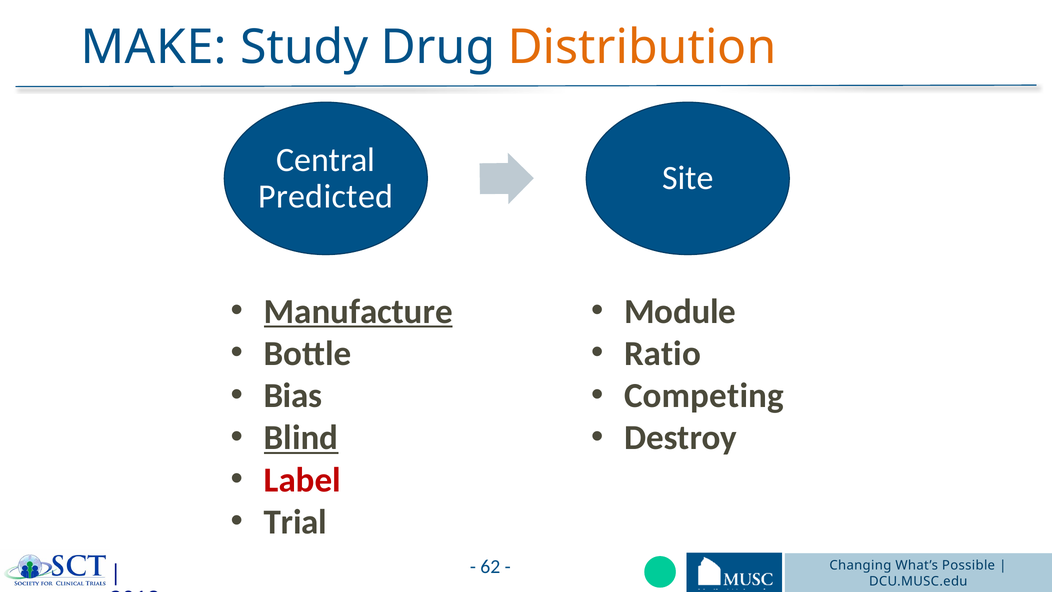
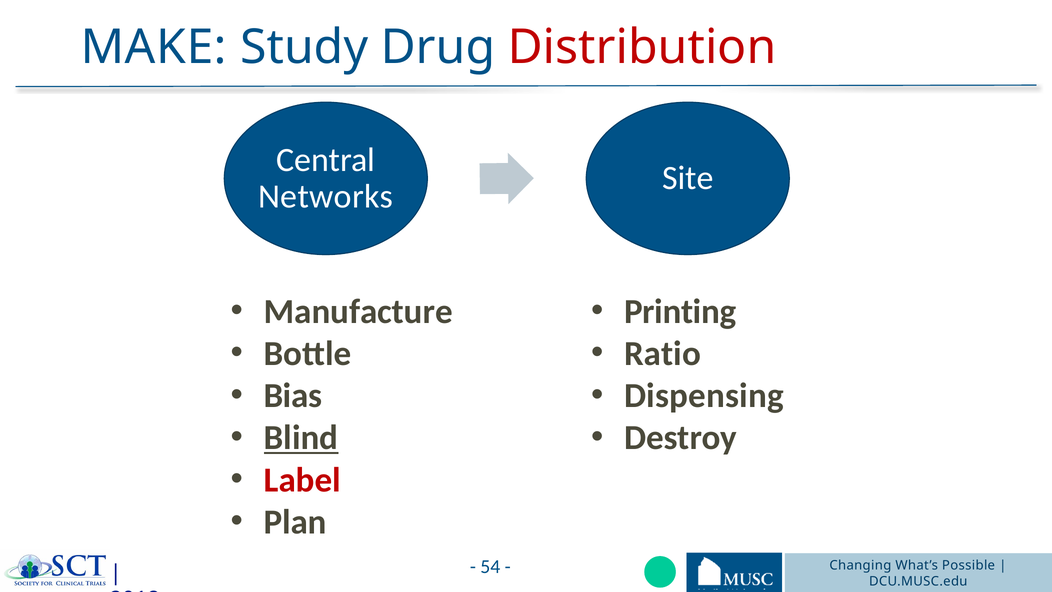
Distribution colour: orange -> red (642, 47)
Predicted: Predicted -> Networks (326, 196)
Manufacture underline: present -> none (358, 311)
Module: Module -> Printing (680, 311)
Competing: Competing -> Dispensing (704, 396)
Trial: Trial -> Plan (295, 522)
62: 62 -> 54 (490, 567)
